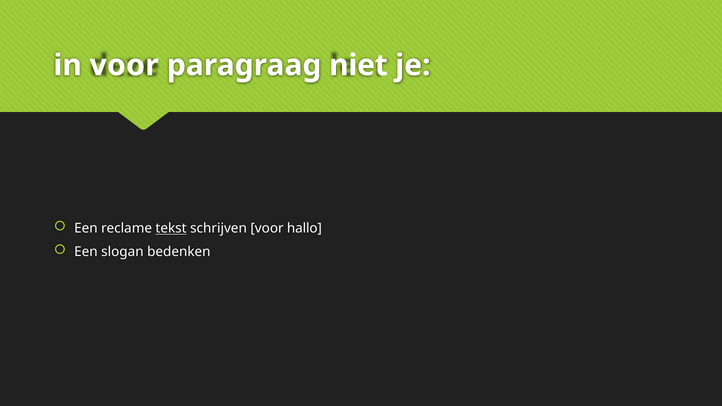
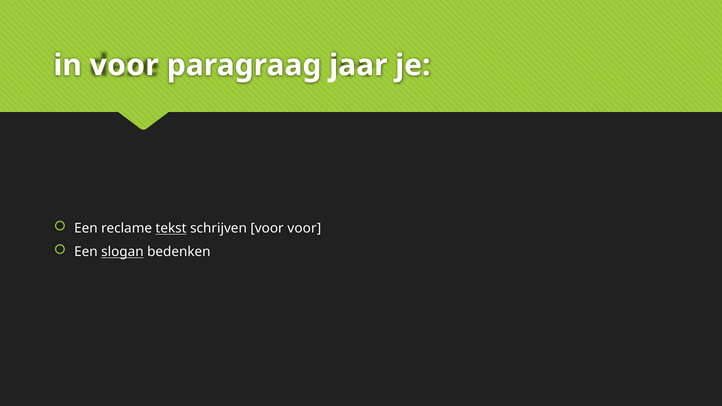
niet: niet -> jaar (358, 65)
voor hallo: hallo -> voor (304, 228)
slogan underline: none -> present (122, 252)
